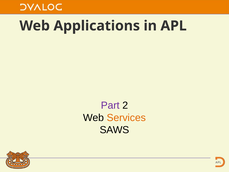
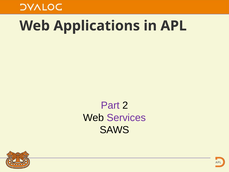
Services colour: orange -> purple (126, 117)
